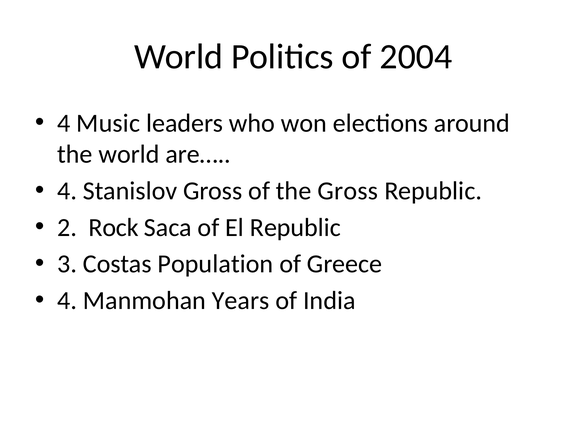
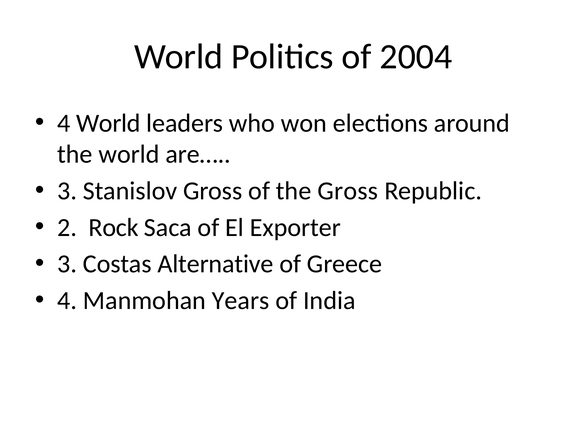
4 Music: Music -> World (108, 123)
4: 4 -> 3 (67, 191)
El Republic: Republic -> Exporter (295, 228)
Population: Population -> Alternative (216, 264)
